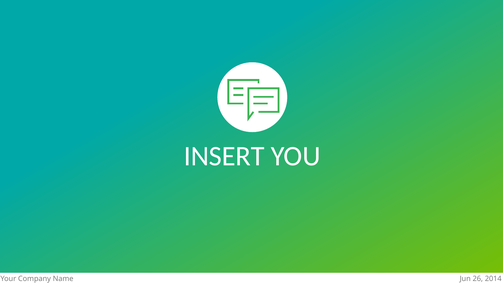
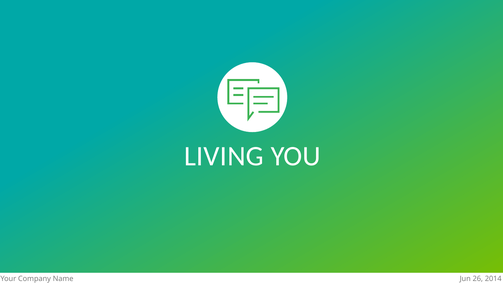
INSERT: INSERT -> LIVING (224, 156)
